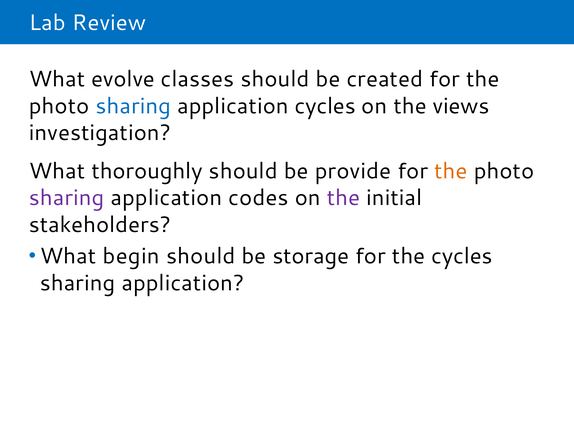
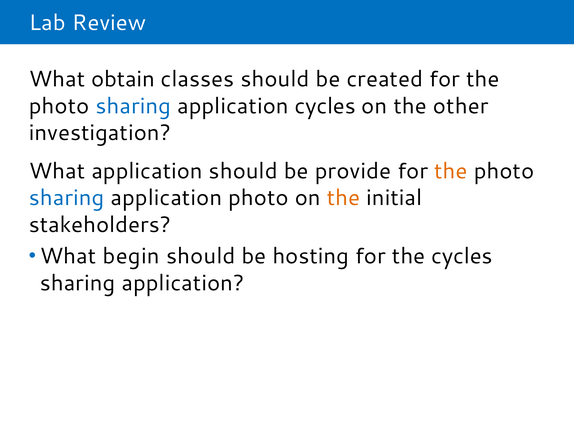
evolve: evolve -> obtain (123, 79)
views: views -> other (461, 106)
What thoroughly: thoroughly -> application (147, 171)
sharing colour: purple -> blue (67, 198)
application codes: codes -> photo (258, 198)
the colour: purple -> orange (343, 198)
storage: storage -> hosting (311, 256)
